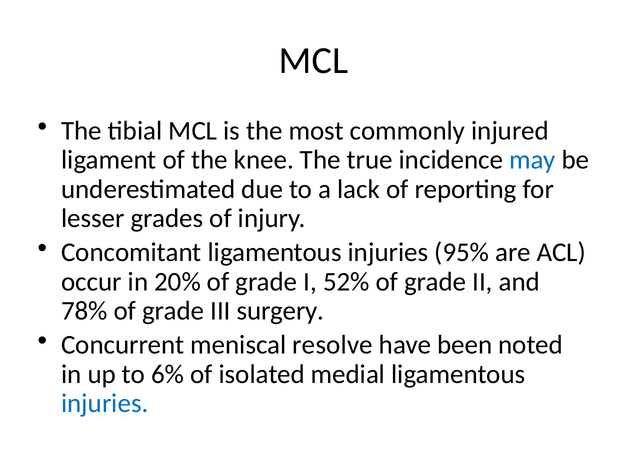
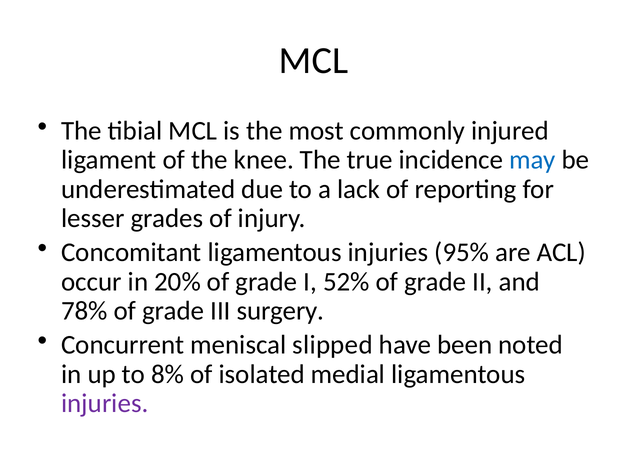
resolve: resolve -> slipped (333, 345)
6%: 6% -> 8% (168, 374)
injuries colour: blue -> purple (105, 404)
